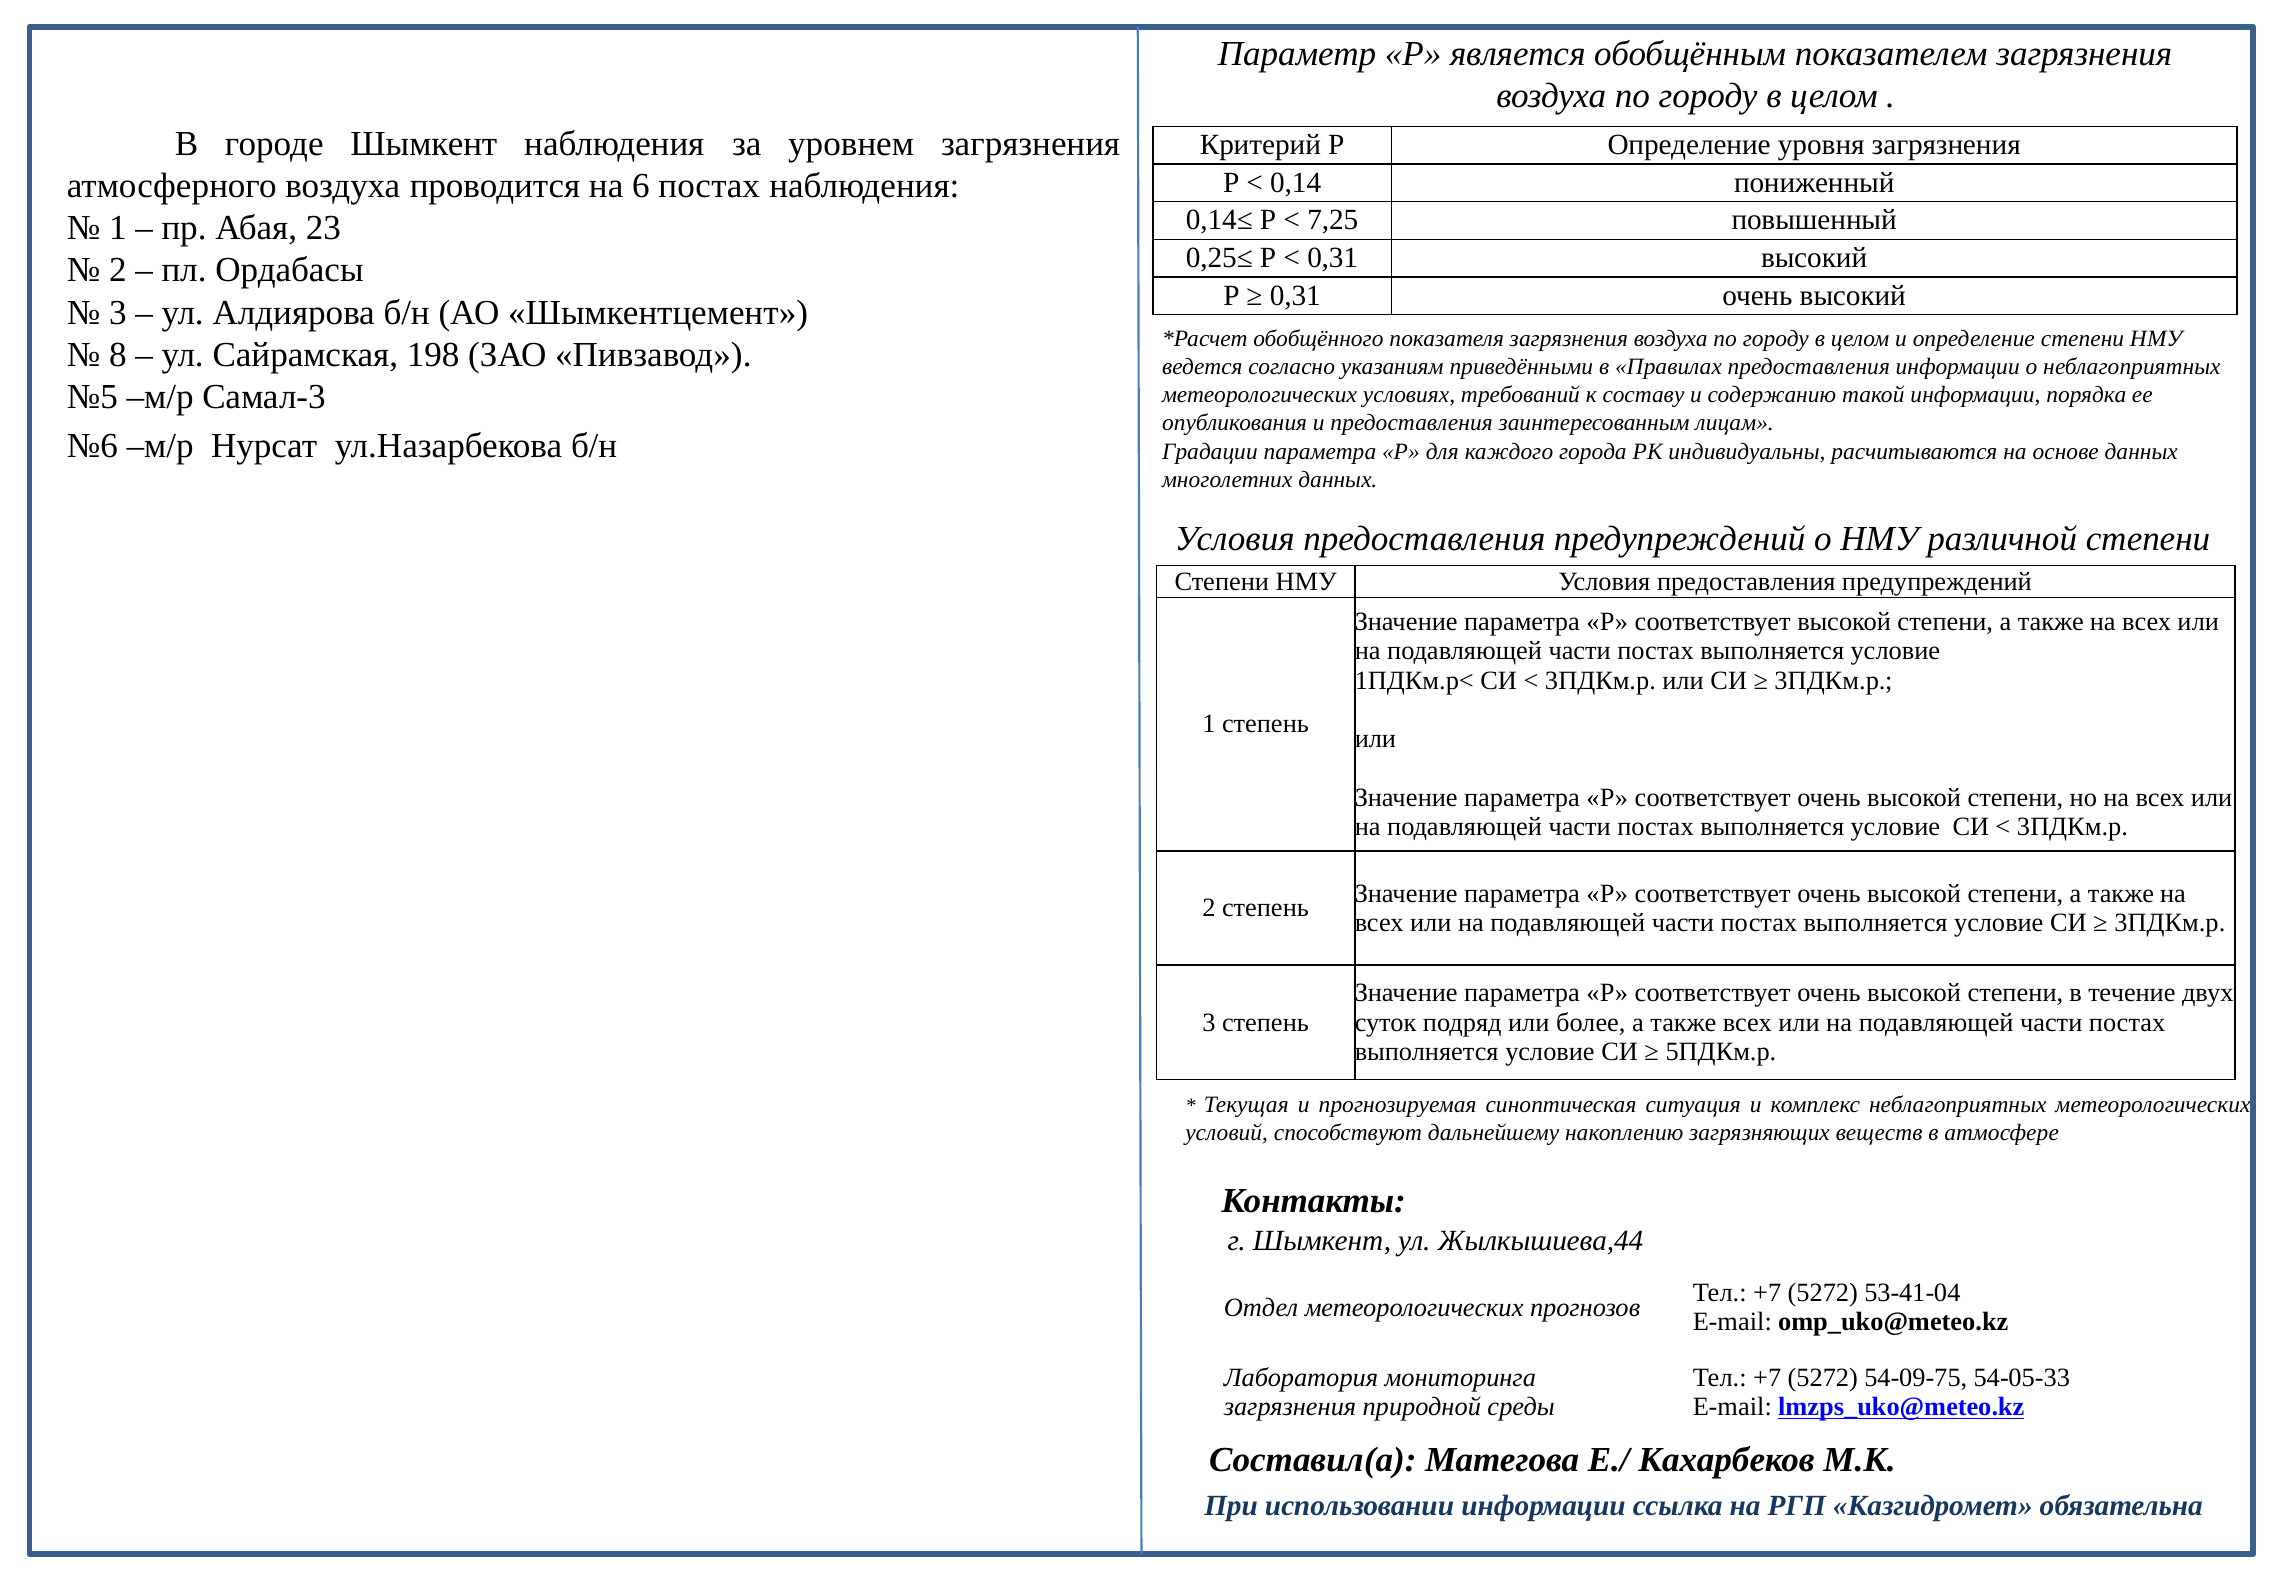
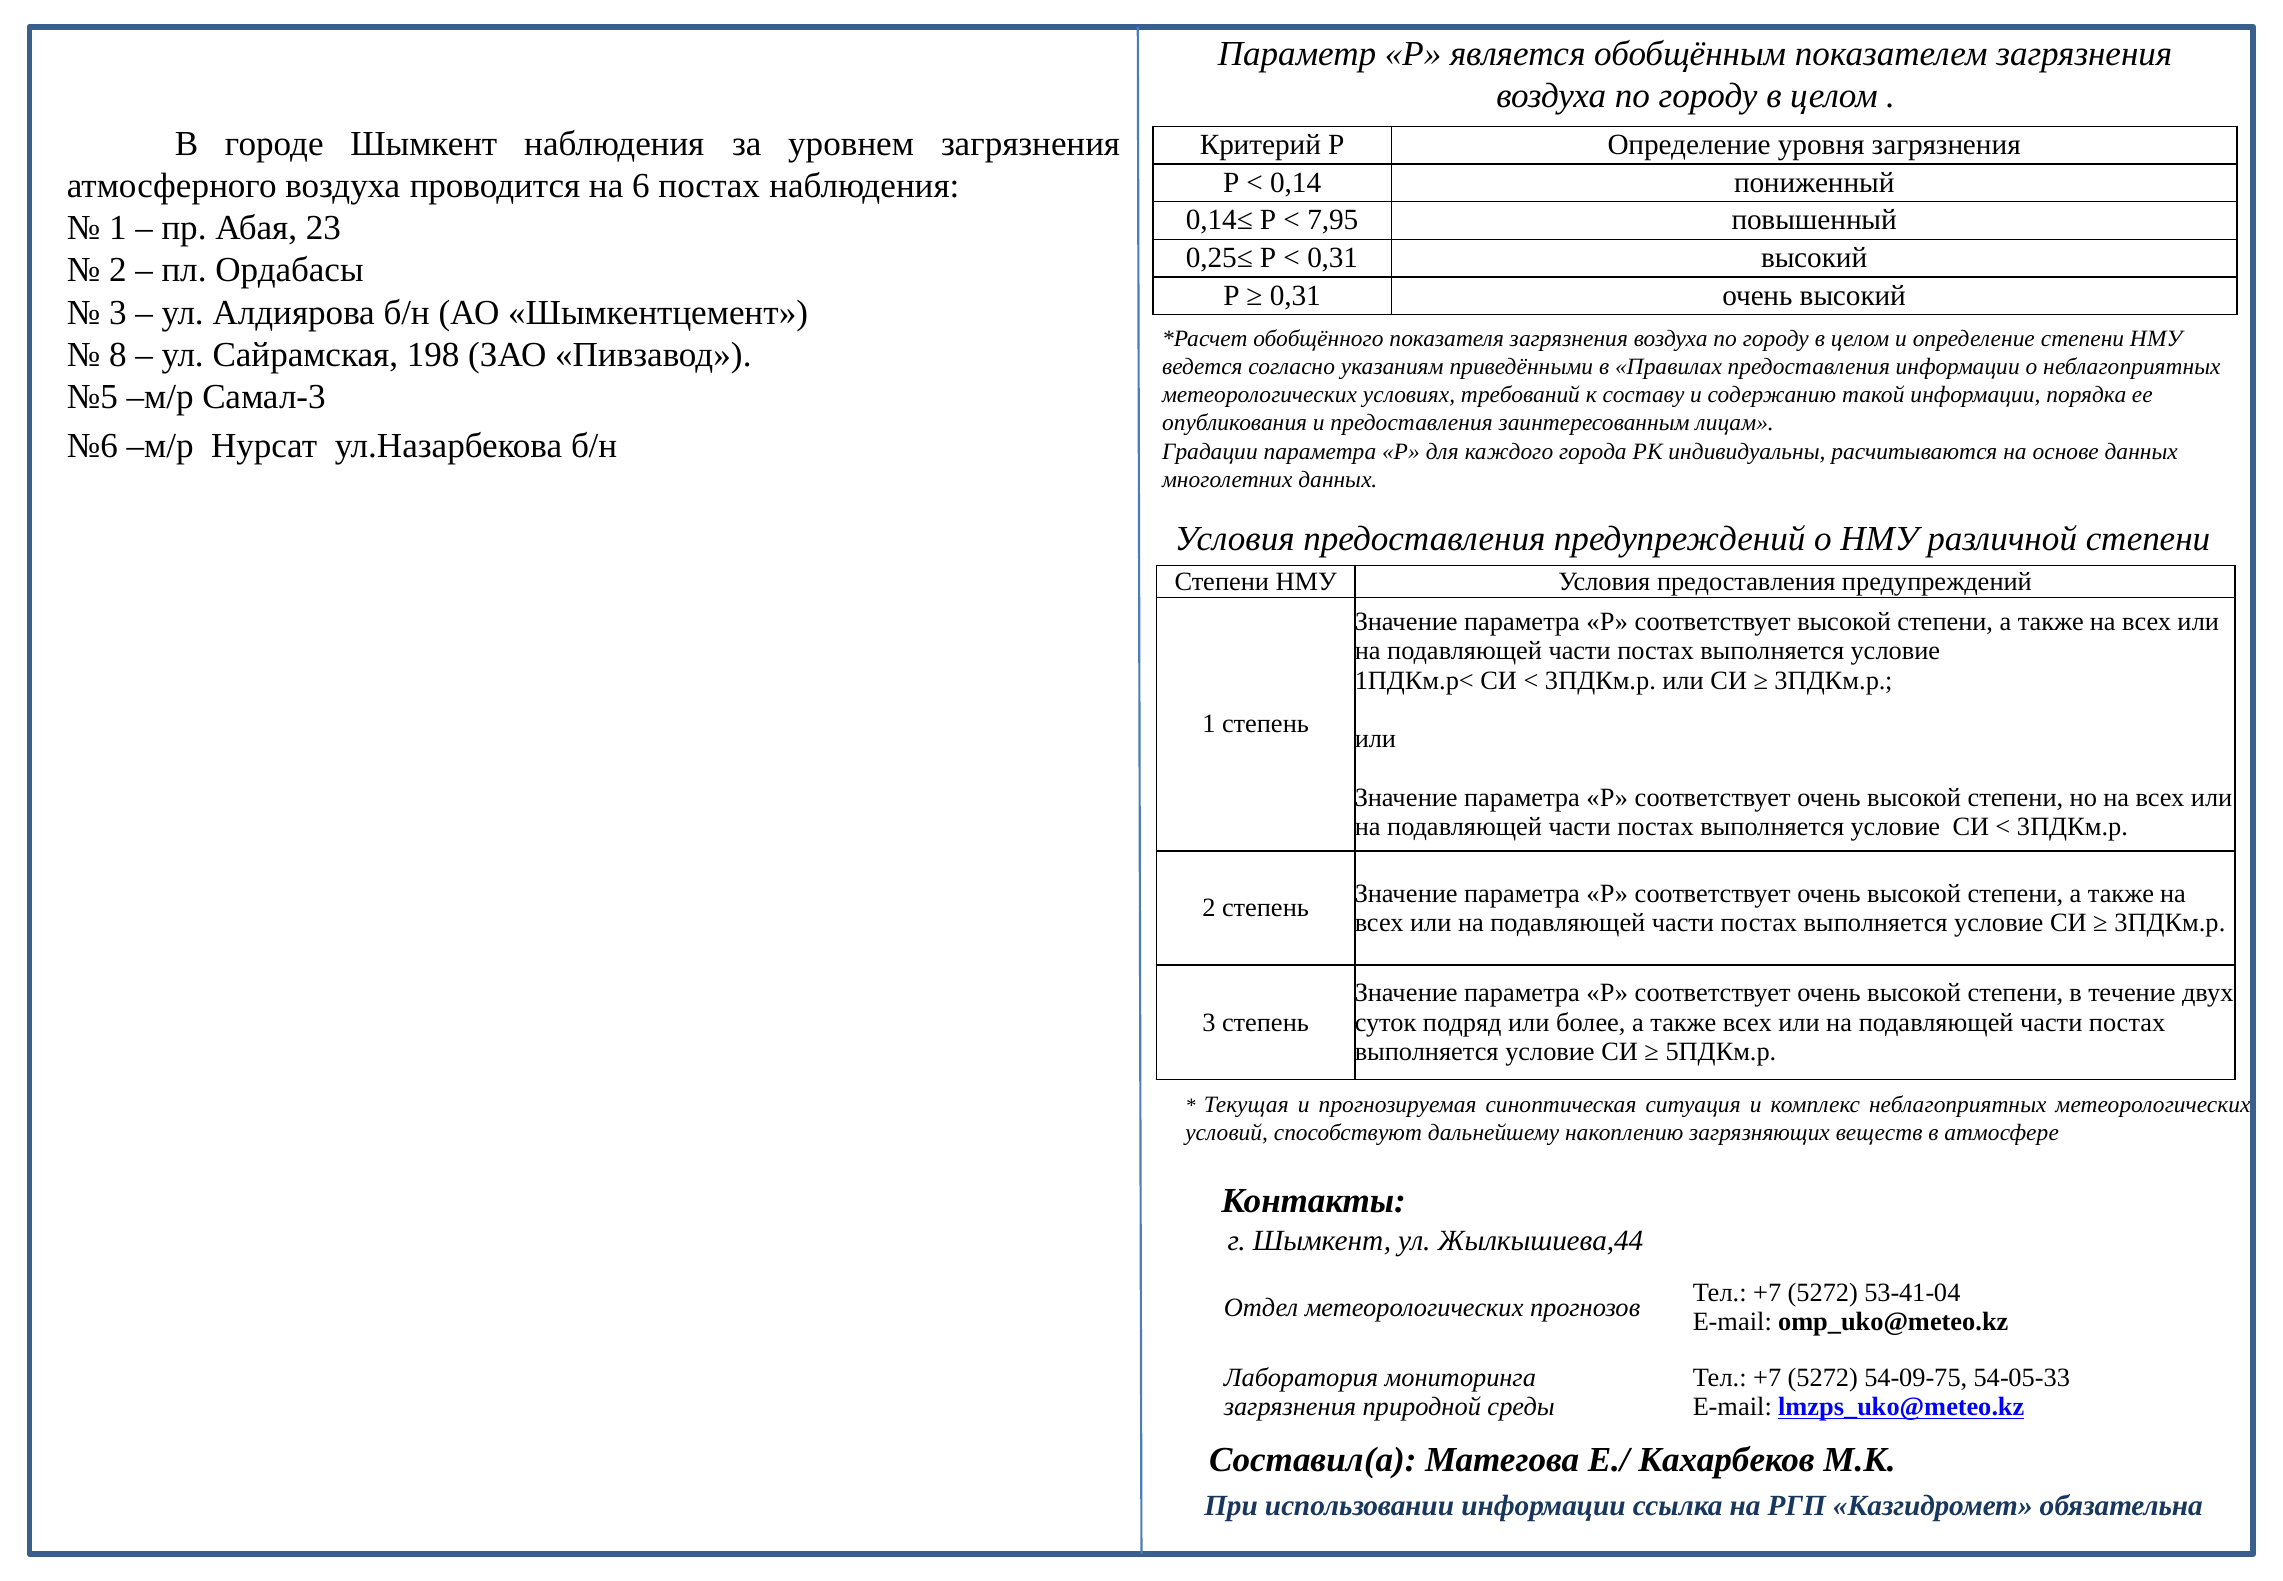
7,25: 7,25 -> 7,95 (1333, 220)
